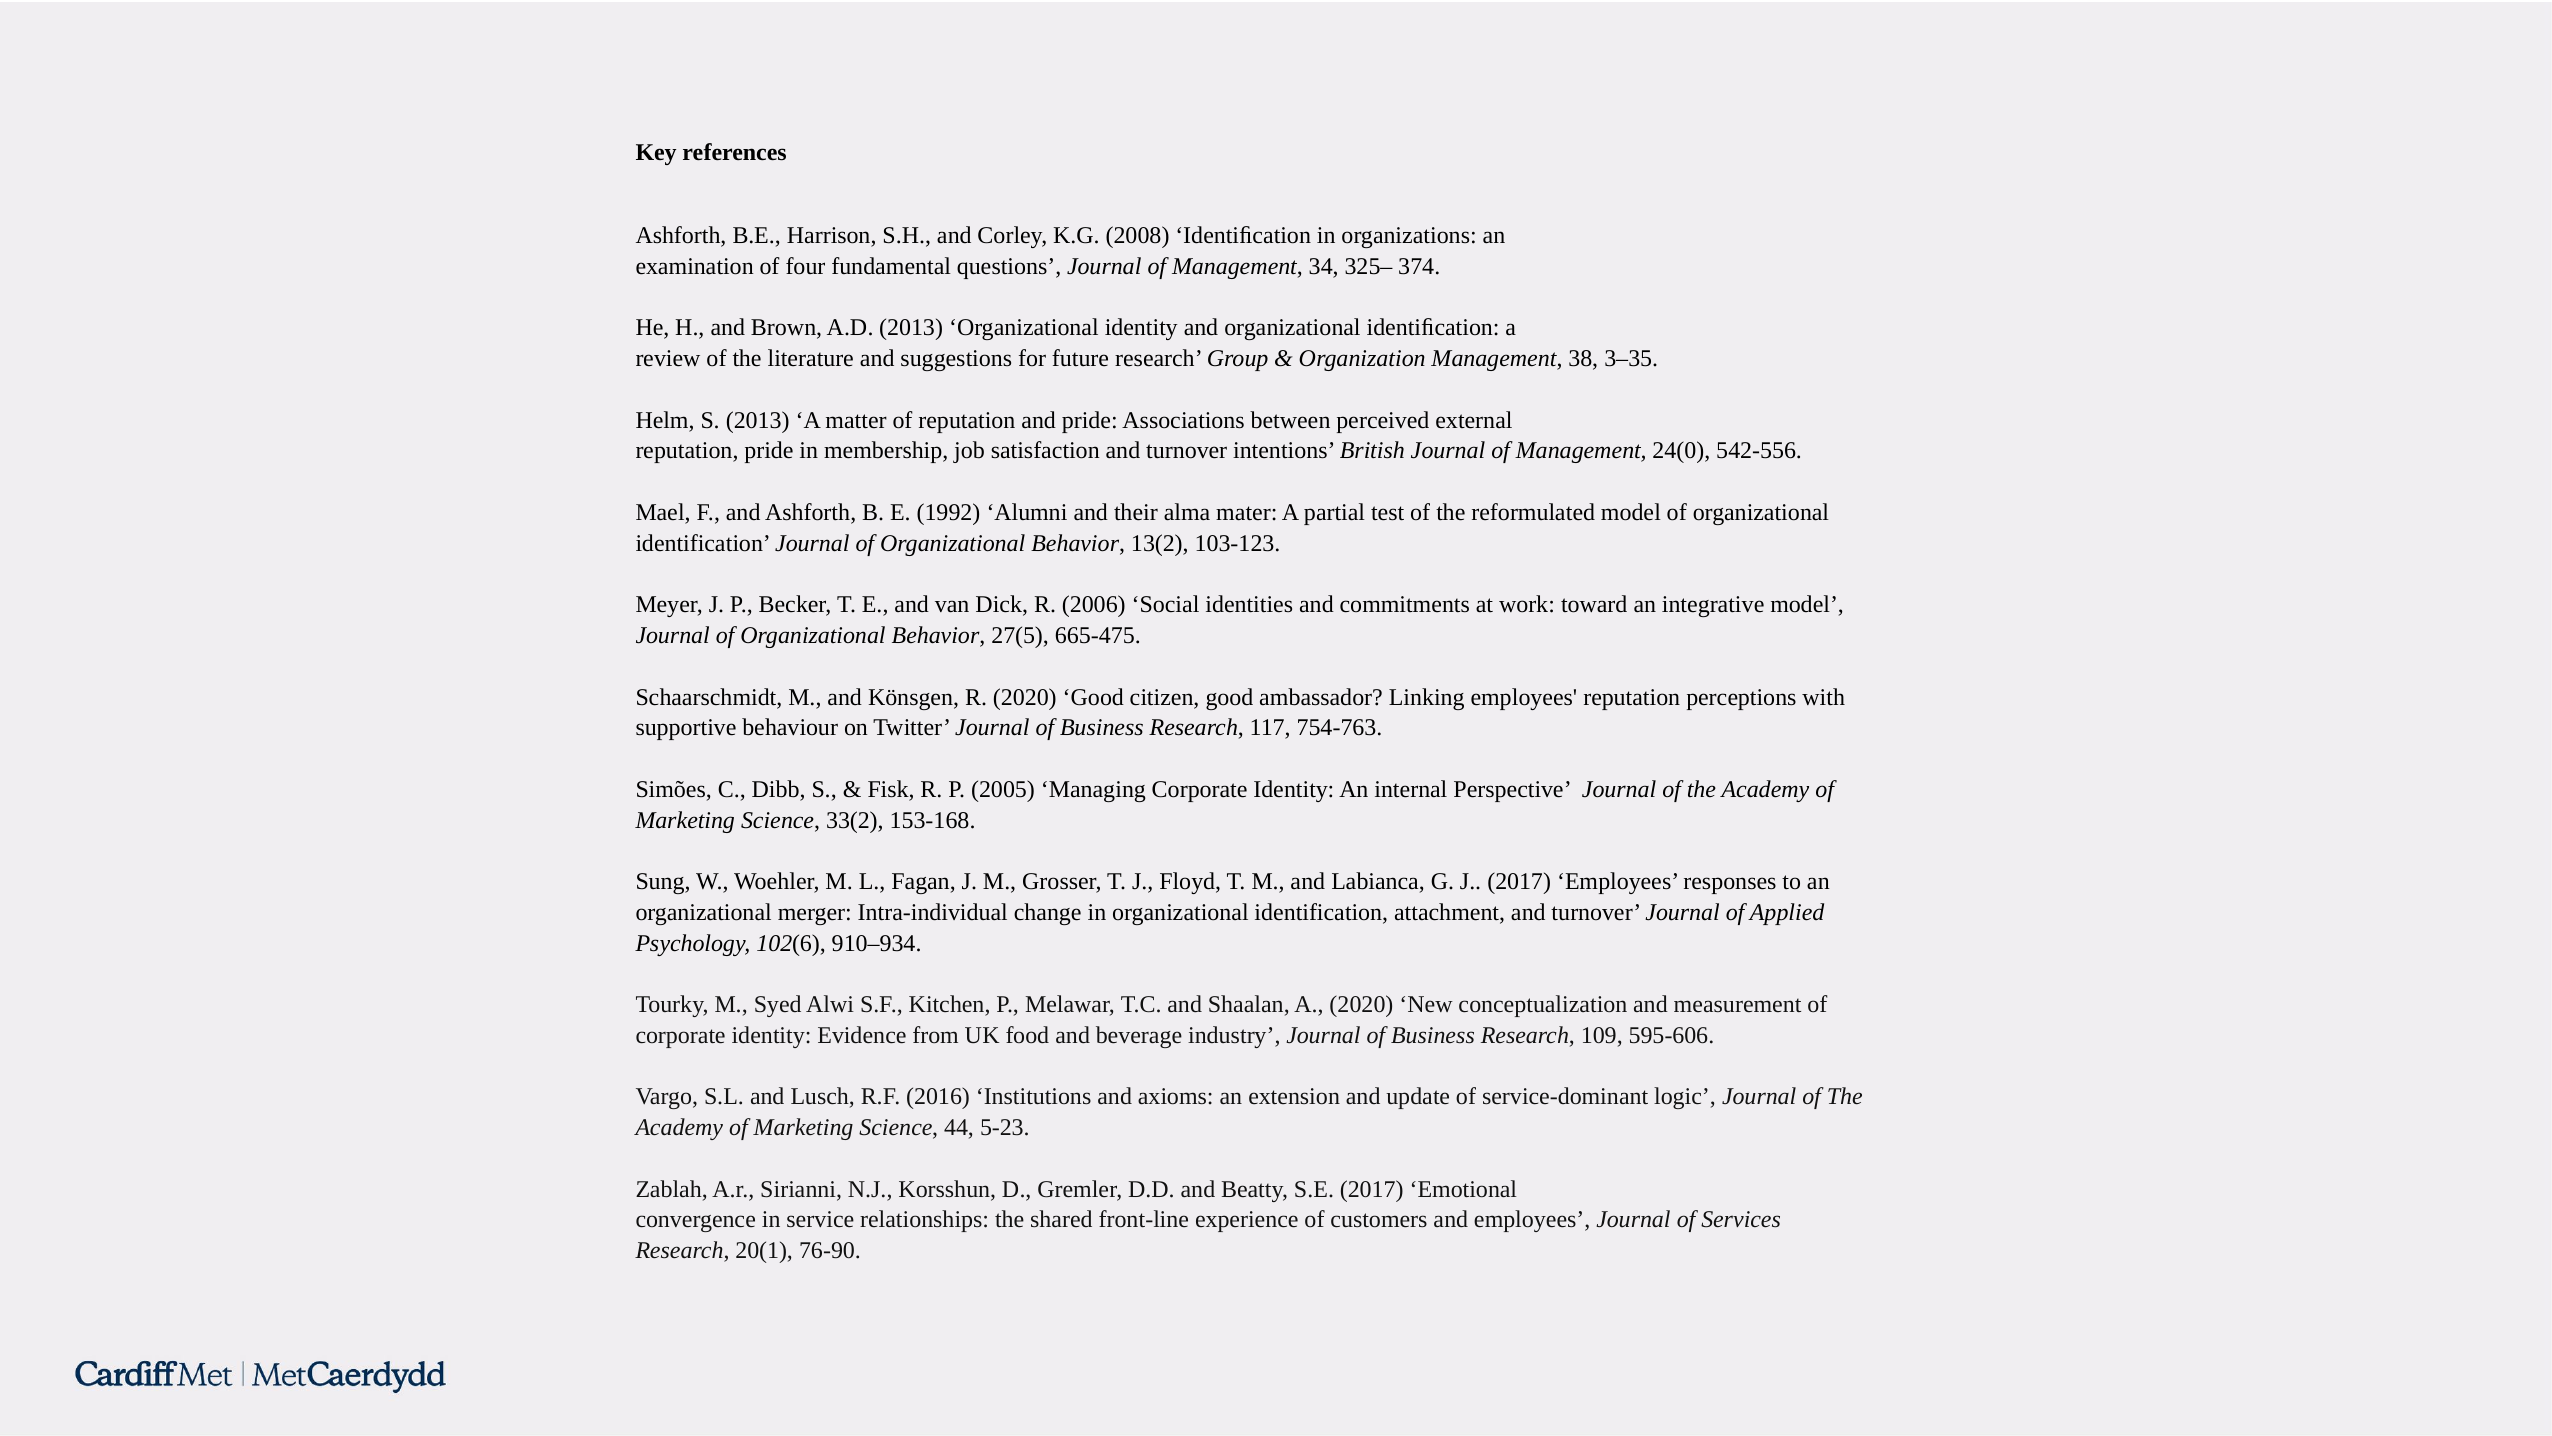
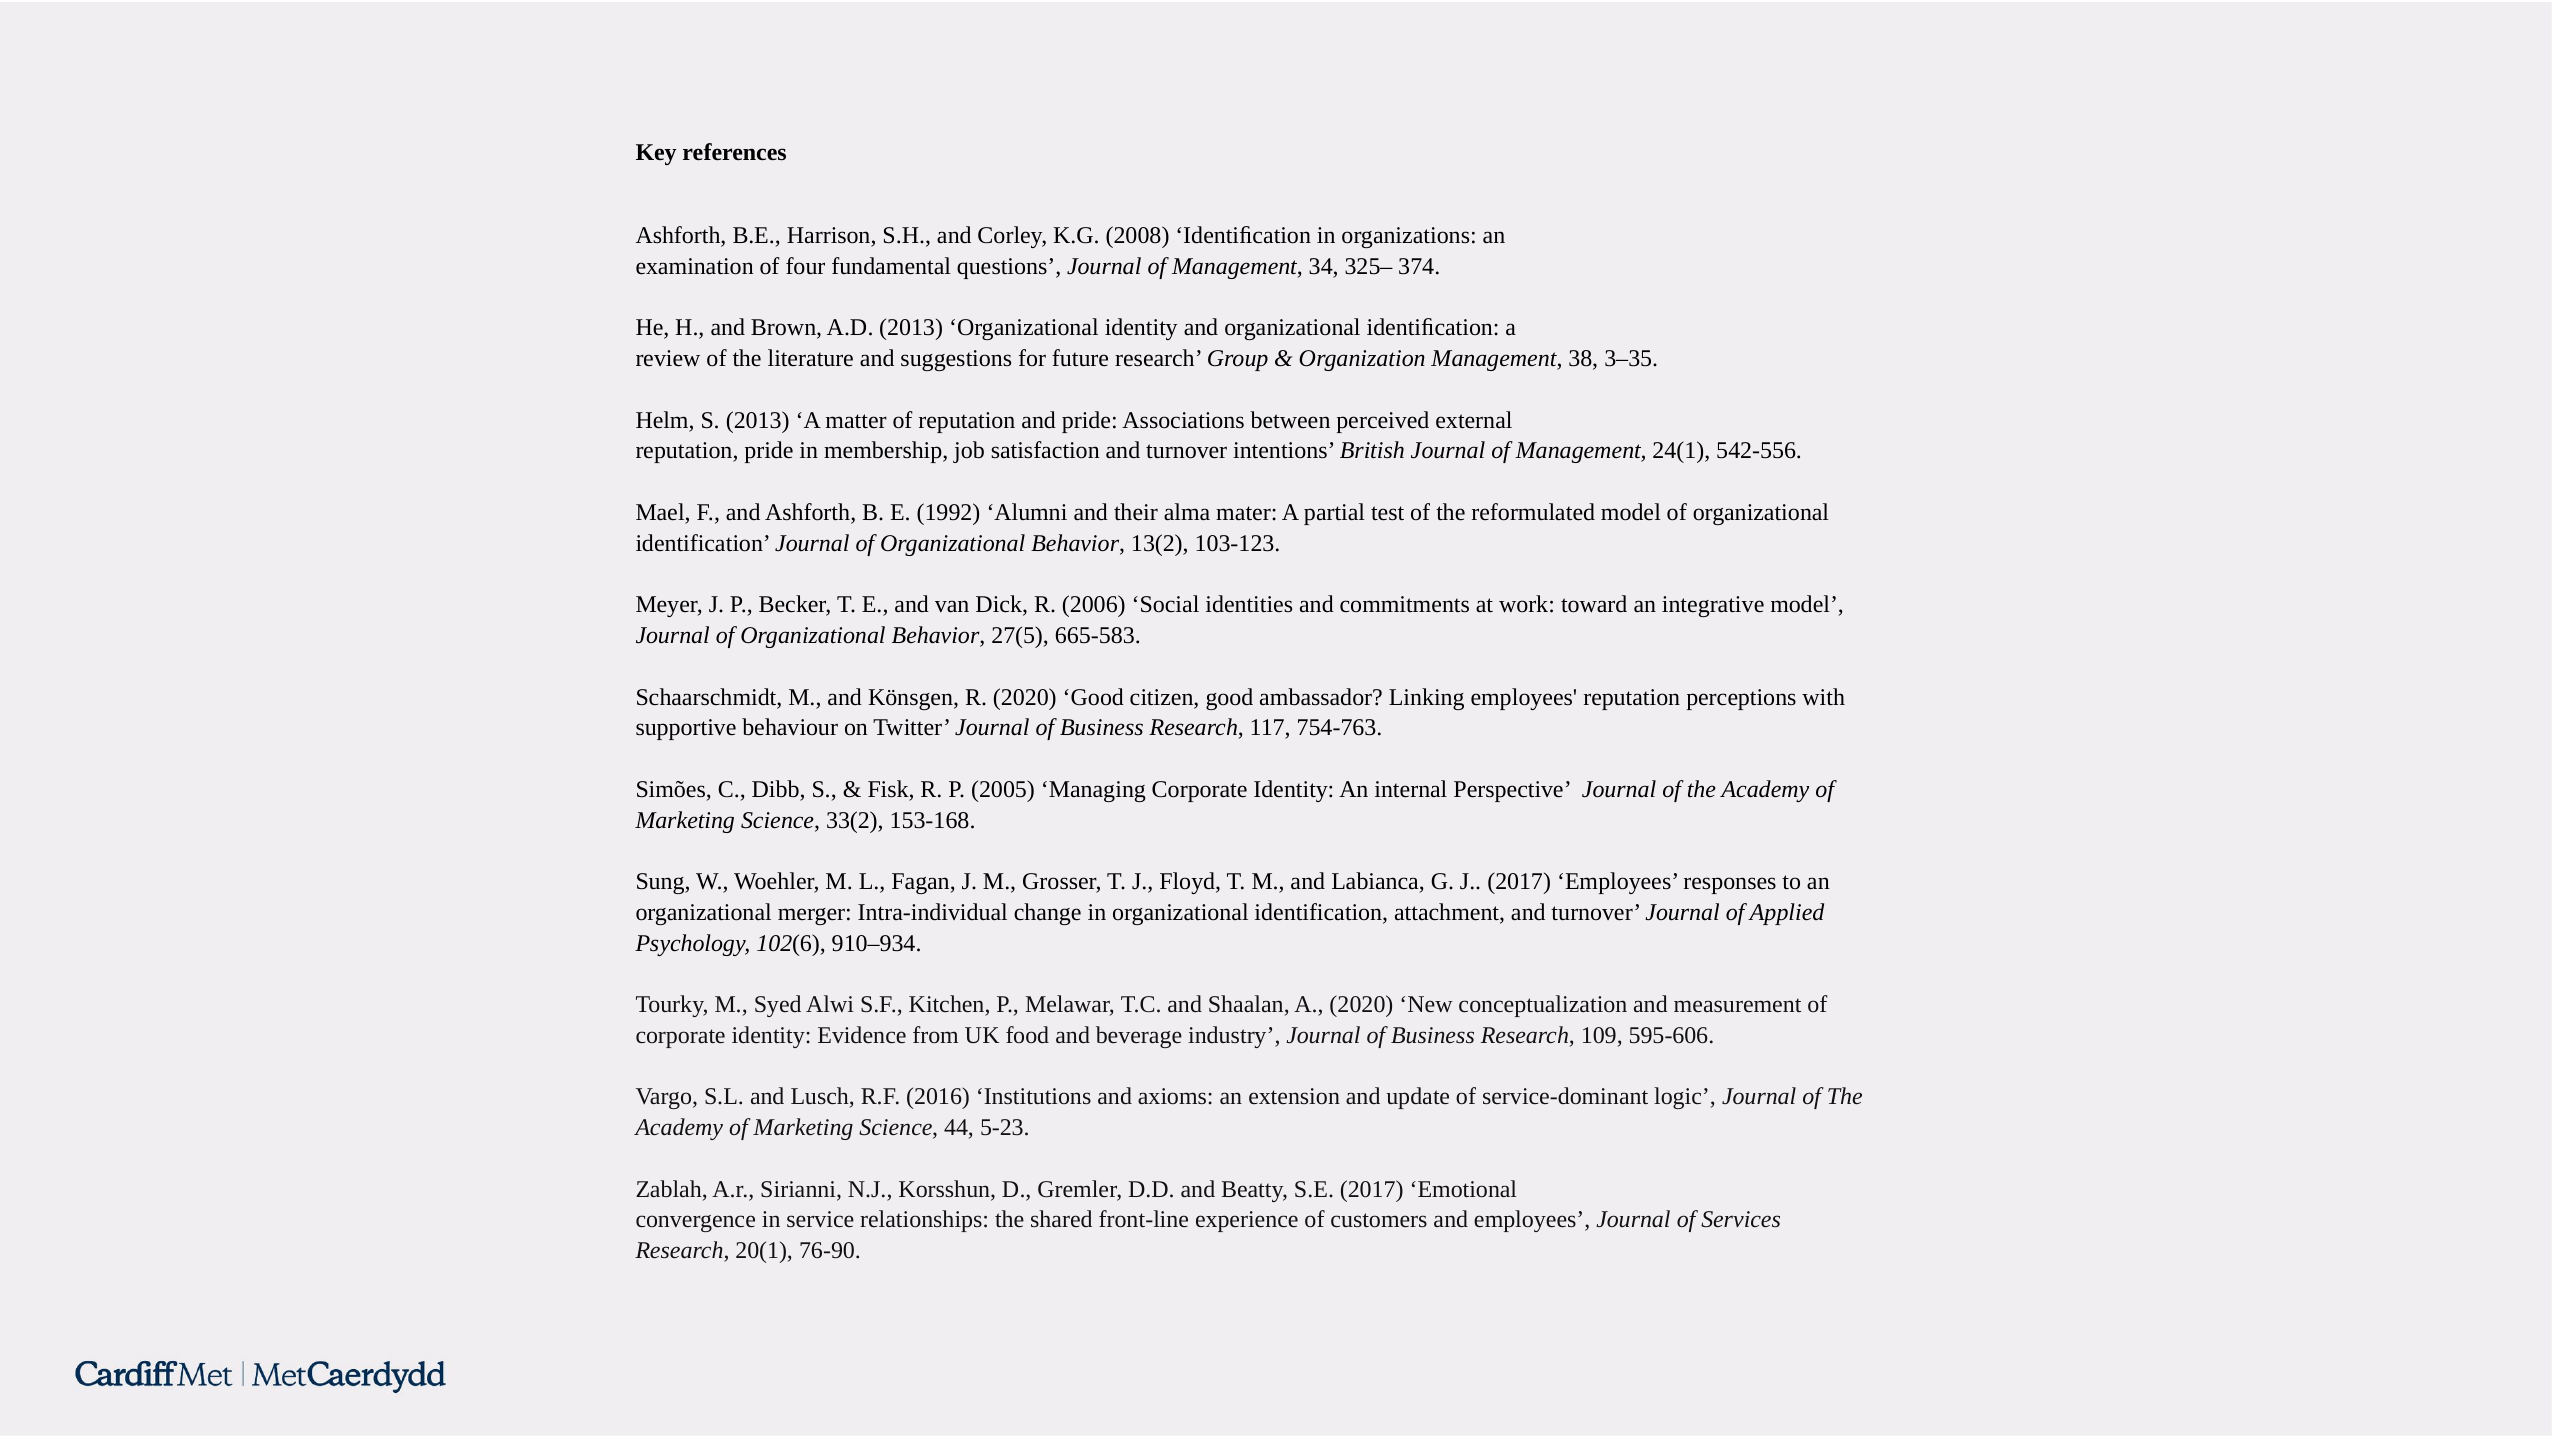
24(0: 24(0 -> 24(1 (1681, 451)
665-475: 665-475 -> 665-583 (1098, 635)
